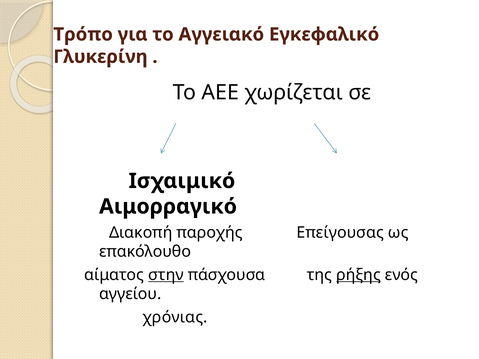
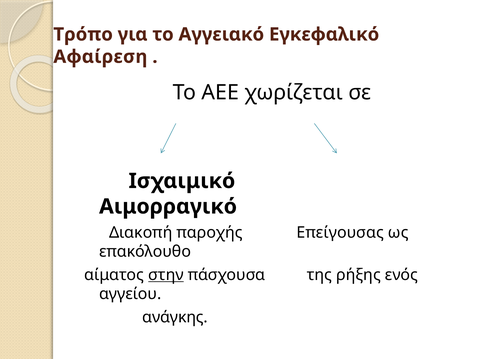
Γλυκερίνη: Γλυκερίνη -> Αφαίρεση (100, 57)
ρήξης underline: present -> none (359, 275)
χρόνιας: χρόνιας -> ανάγκης (175, 317)
